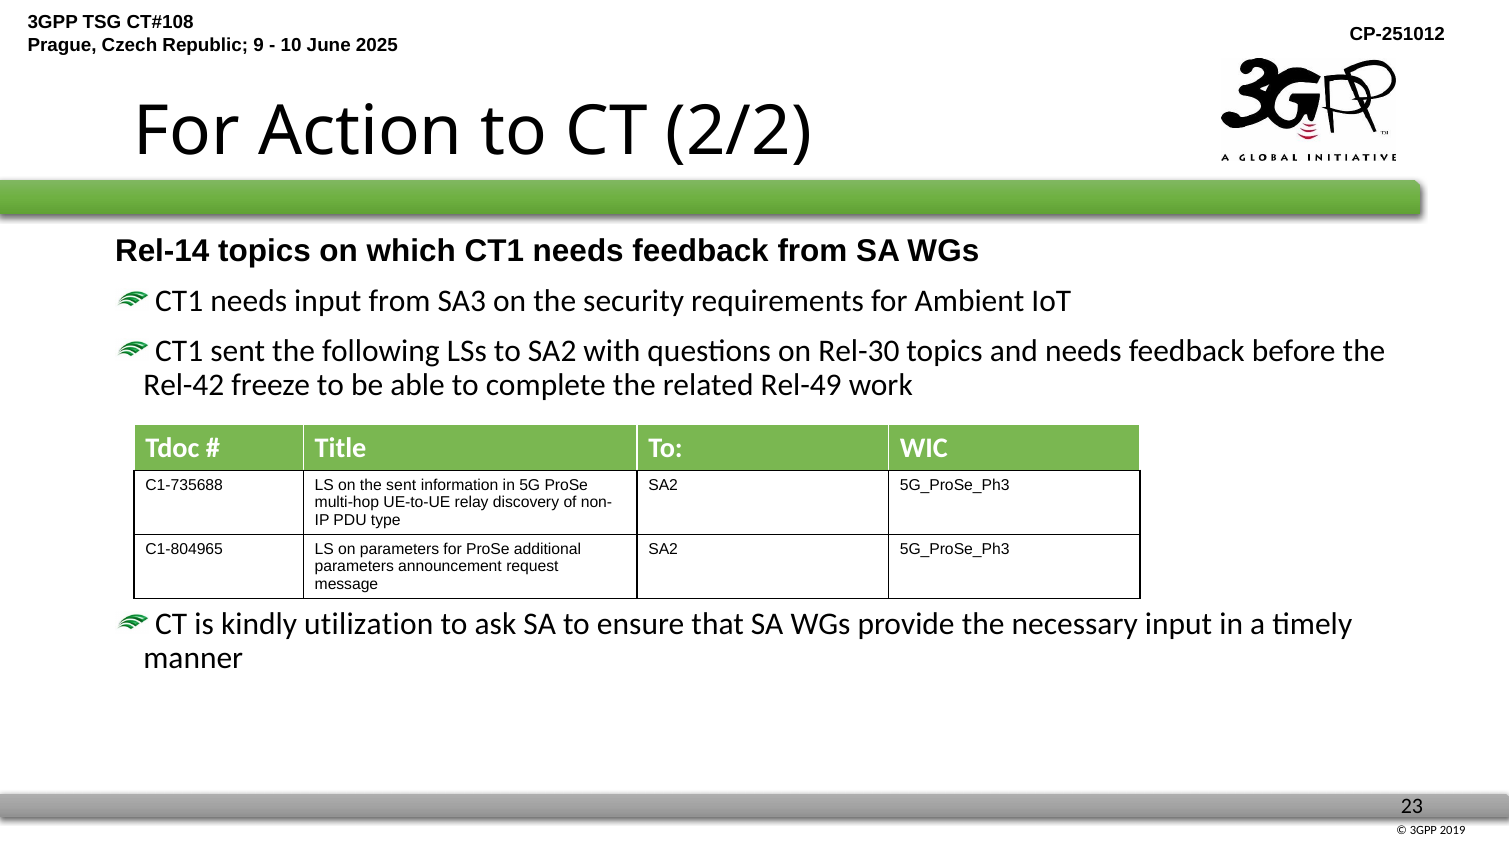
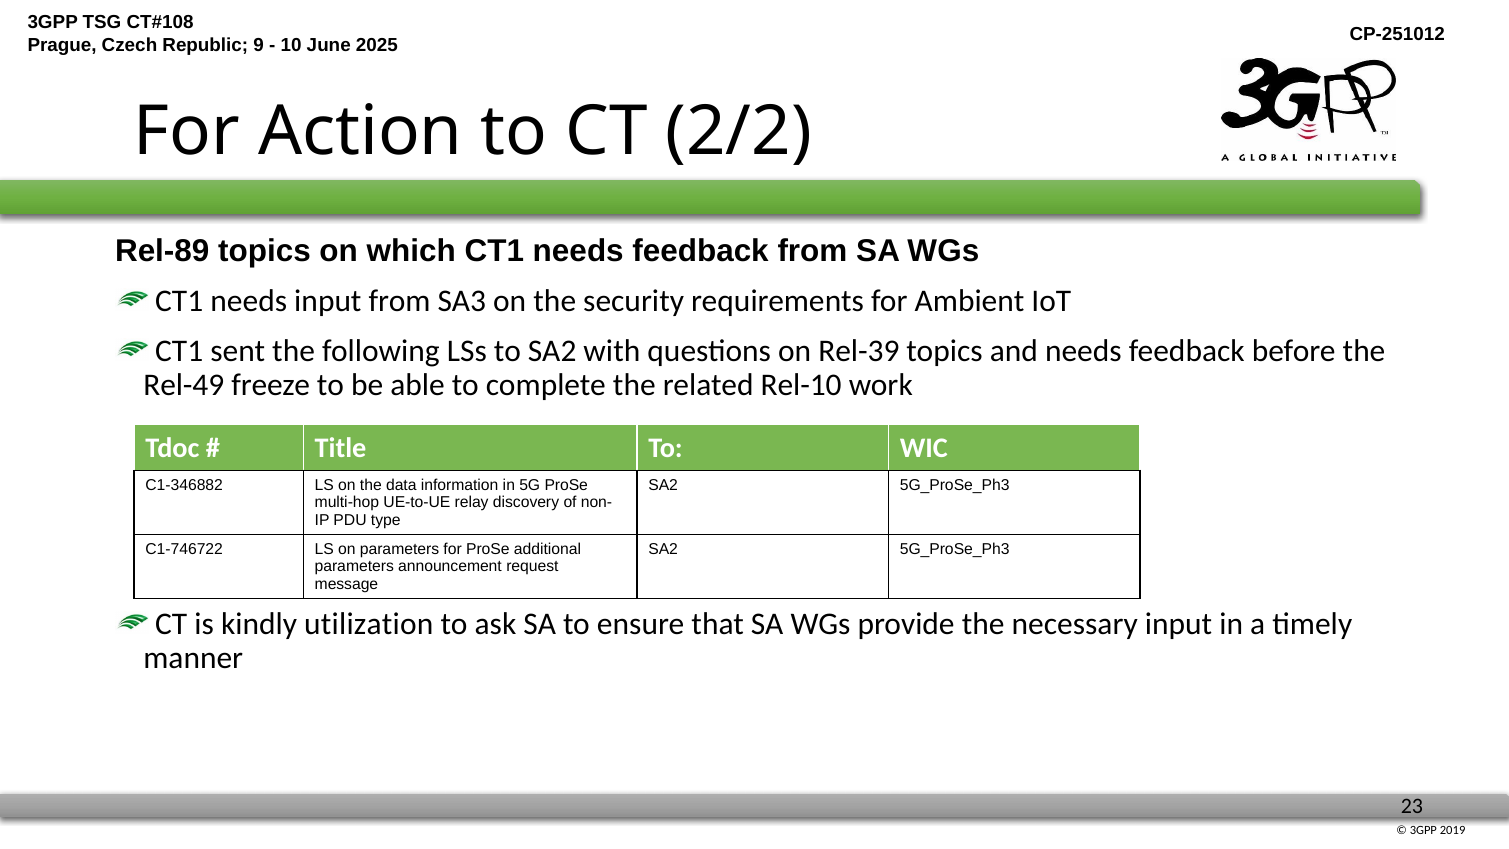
Rel-14: Rel-14 -> Rel-89 (162, 252)
Rel-30: Rel-30 -> Rel-39 (859, 351)
Rel-42: Rel-42 -> Rel-49 (184, 385)
Rel-49: Rel-49 -> Rel-10 (801, 385)
C1-735688: C1-735688 -> C1-346882 (184, 485)
the sent: sent -> data (401, 485)
C1-804965: C1-804965 -> C1-746722 (184, 549)
